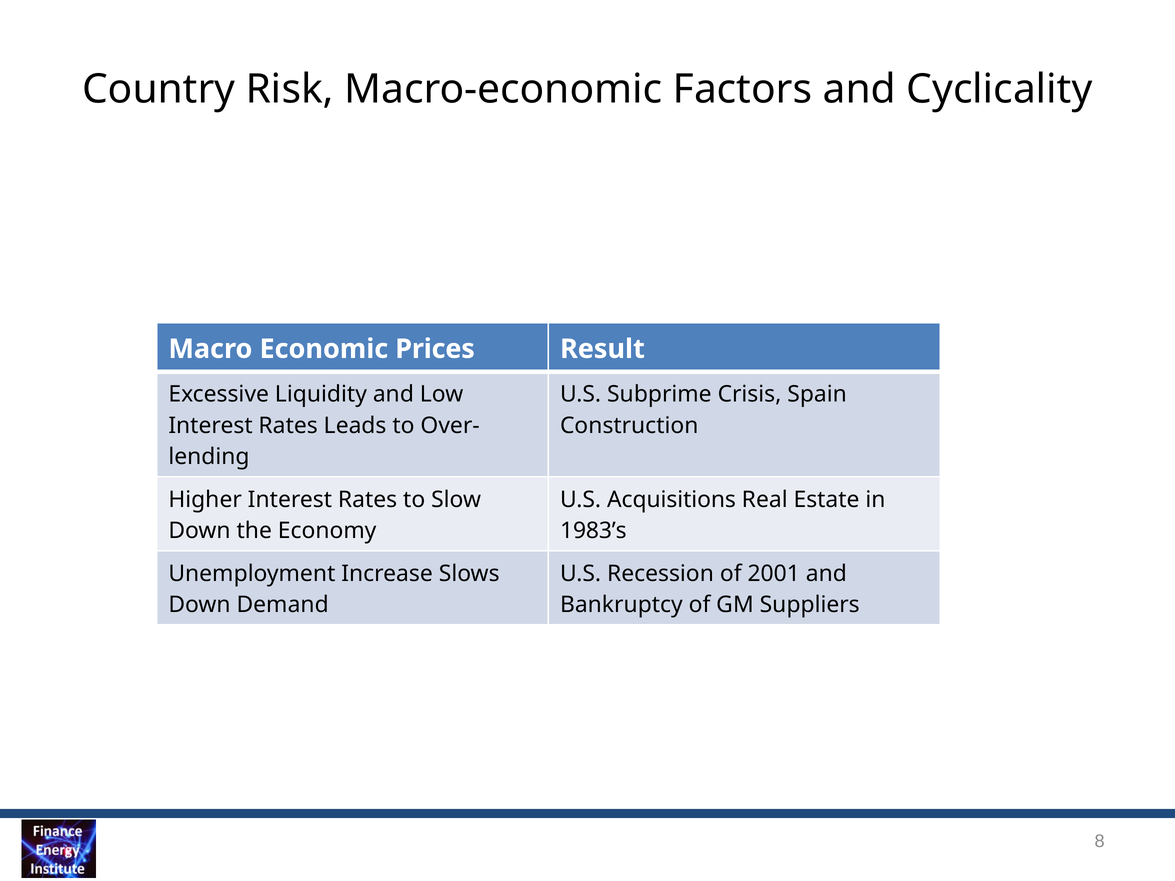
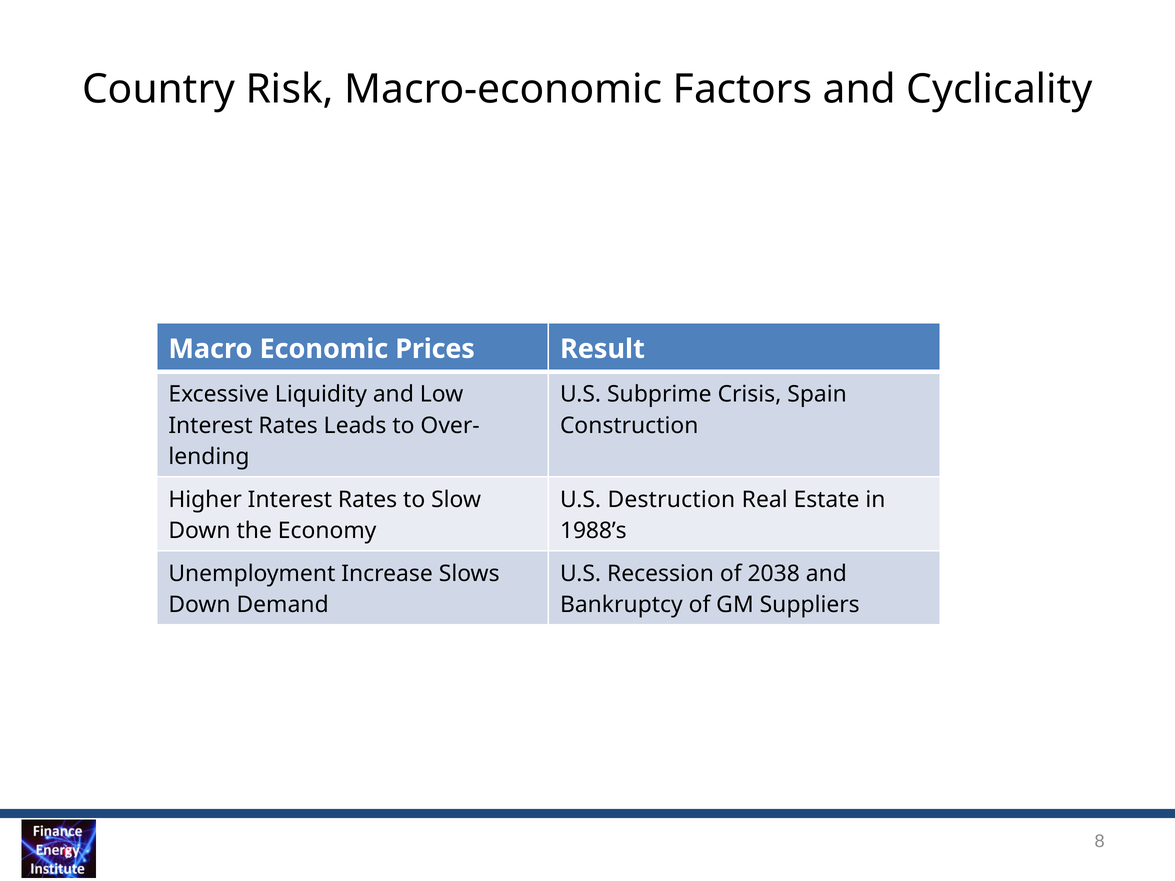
Acquisitions: Acquisitions -> Destruction (671, 500)
1983’s: 1983’s -> 1988’s (593, 531)
2001: 2001 -> 2038 (774, 574)
